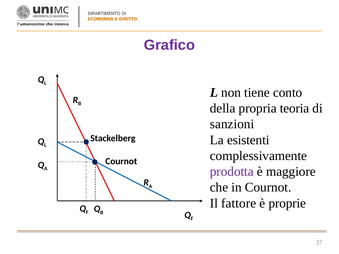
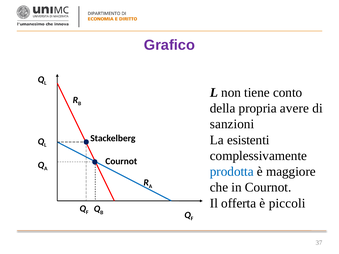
teoria: teoria -> avere (294, 108)
prodotta colour: purple -> blue (232, 172)
fattore: fattore -> offerta (239, 203)
proprie: proprie -> piccoli (287, 203)
